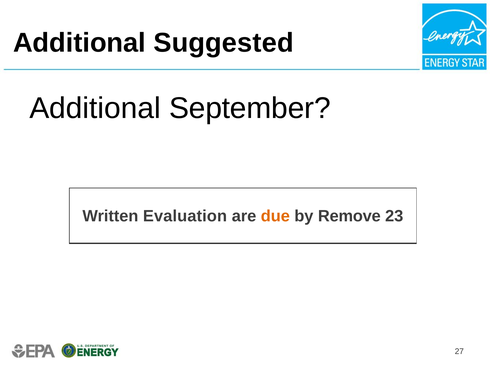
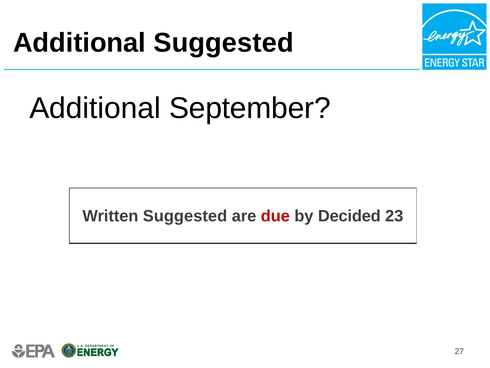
Written Evaluation: Evaluation -> Suggested (185, 216)
due colour: orange -> red (275, 216)
Remove: Remove -> Decided (349, 216)
